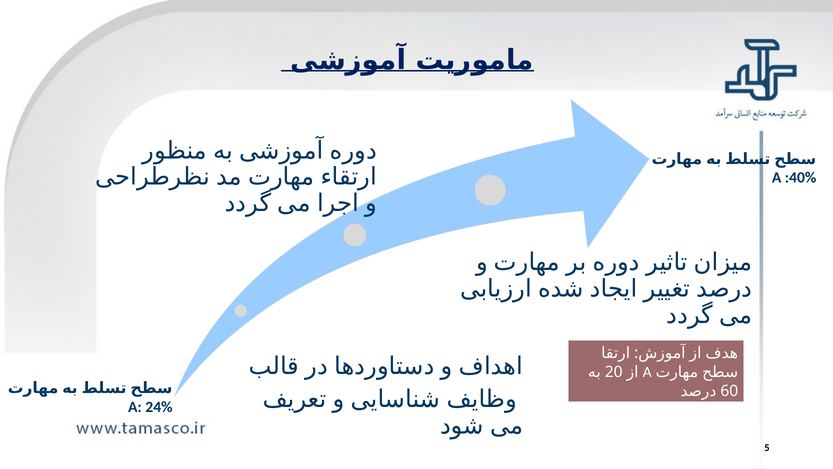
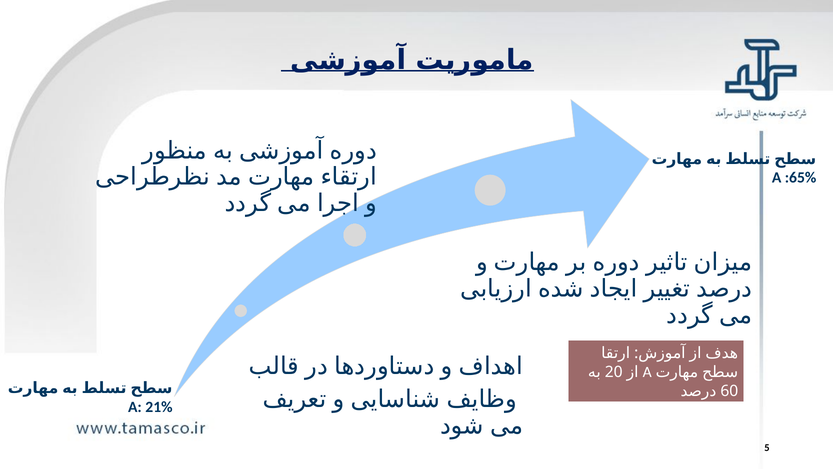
:40%: :40% -> :65% (801, 178)
24%: 24% -> 21% (159, 407)
